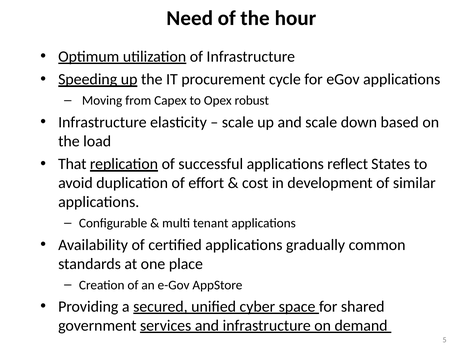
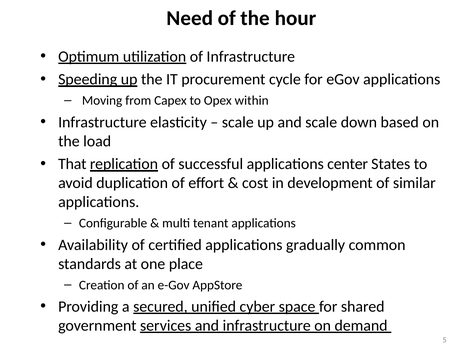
robust: robust -> within (252, 101)
reflect: reflect -> center (348, 164)
